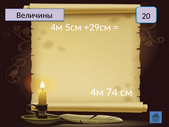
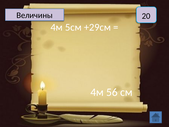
74: 74 -> 56 (112, 92)
